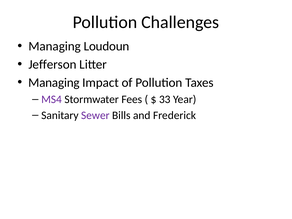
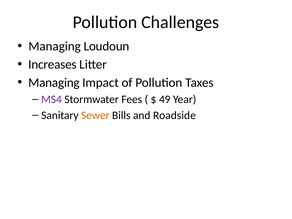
Jefferson: Jefferson -> Increases (53, 64)
33: 33 -> 49 (165, 99)
Sewer colour: purple -> orange (95, 115)
Frederick: Frederick -> Roadside (174, 115)
